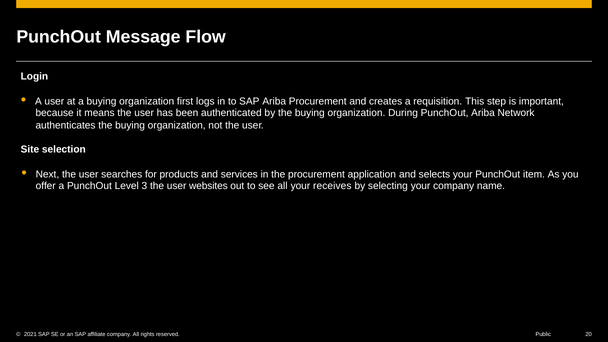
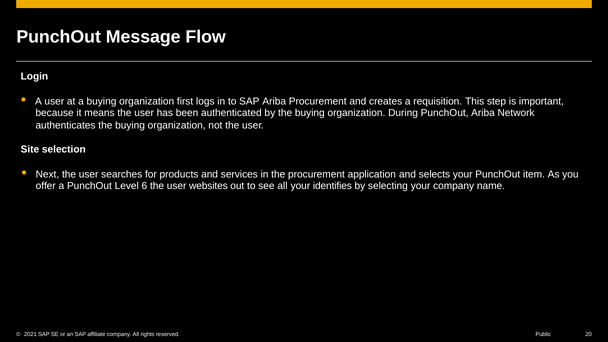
3: 3 -> 6 (144, 186)
receives: receives -> identifies (332, 186)
